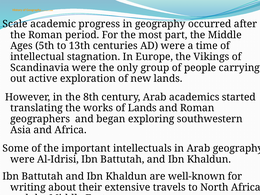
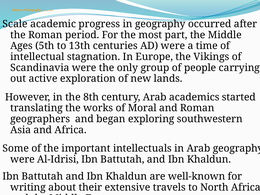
of Lands: Lands -> Moral (142, 108)
